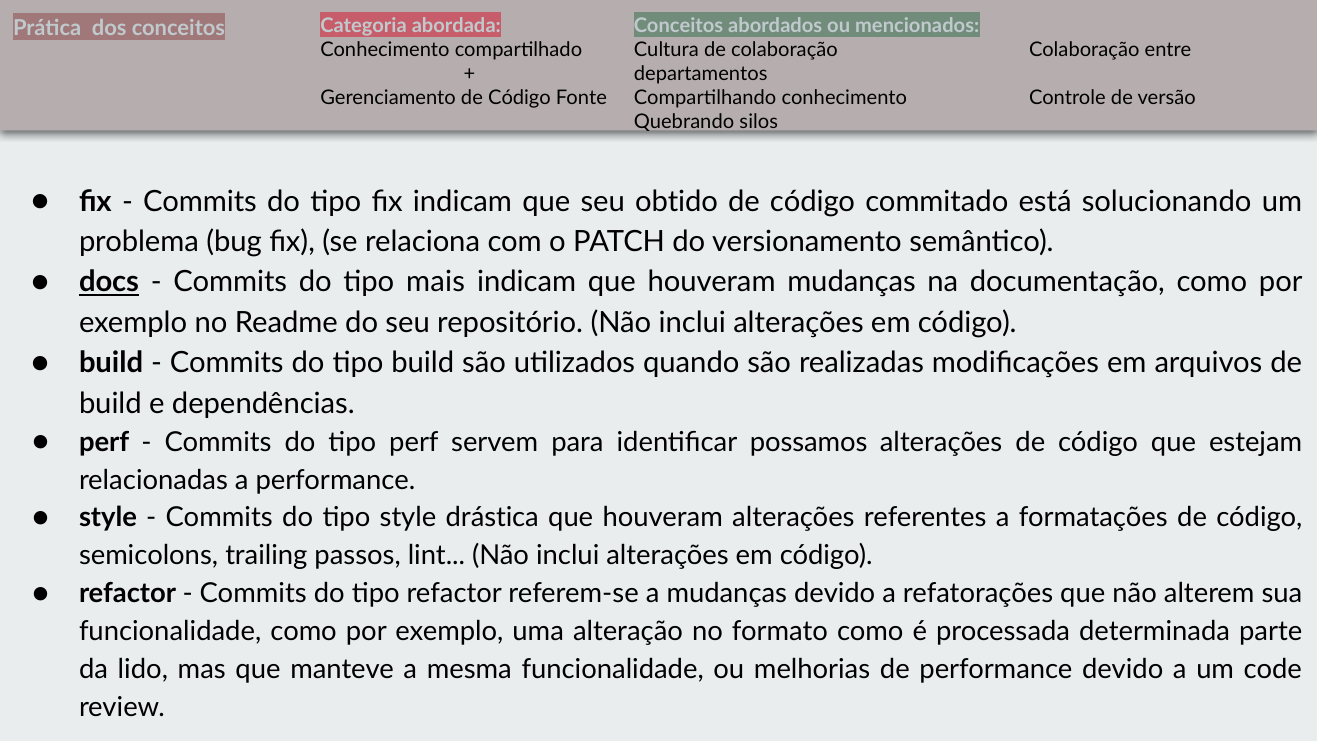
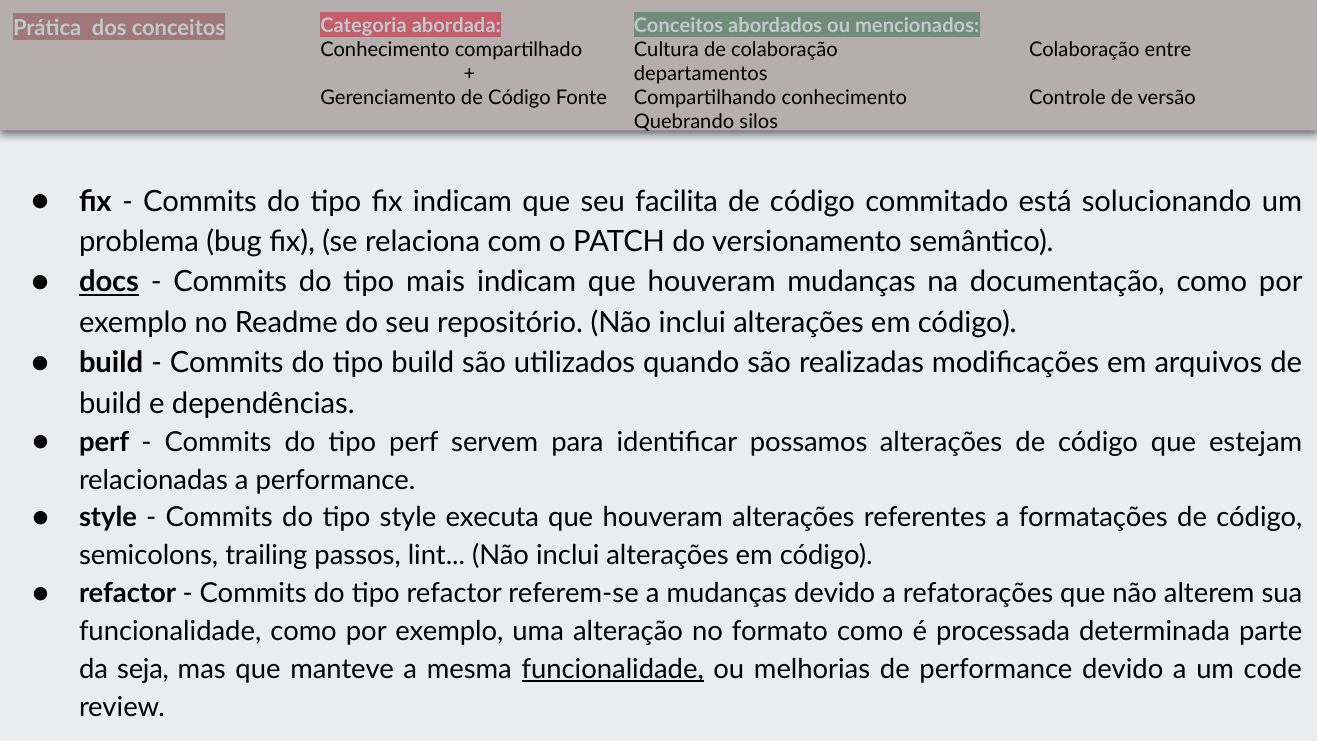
obtido: obtido -> facilita (677, 202)
drástica: drástica -> executa (492, 518)
lido: lido -> seja (143, 669)
funcionalidade underline: none -> present (613, 669)
